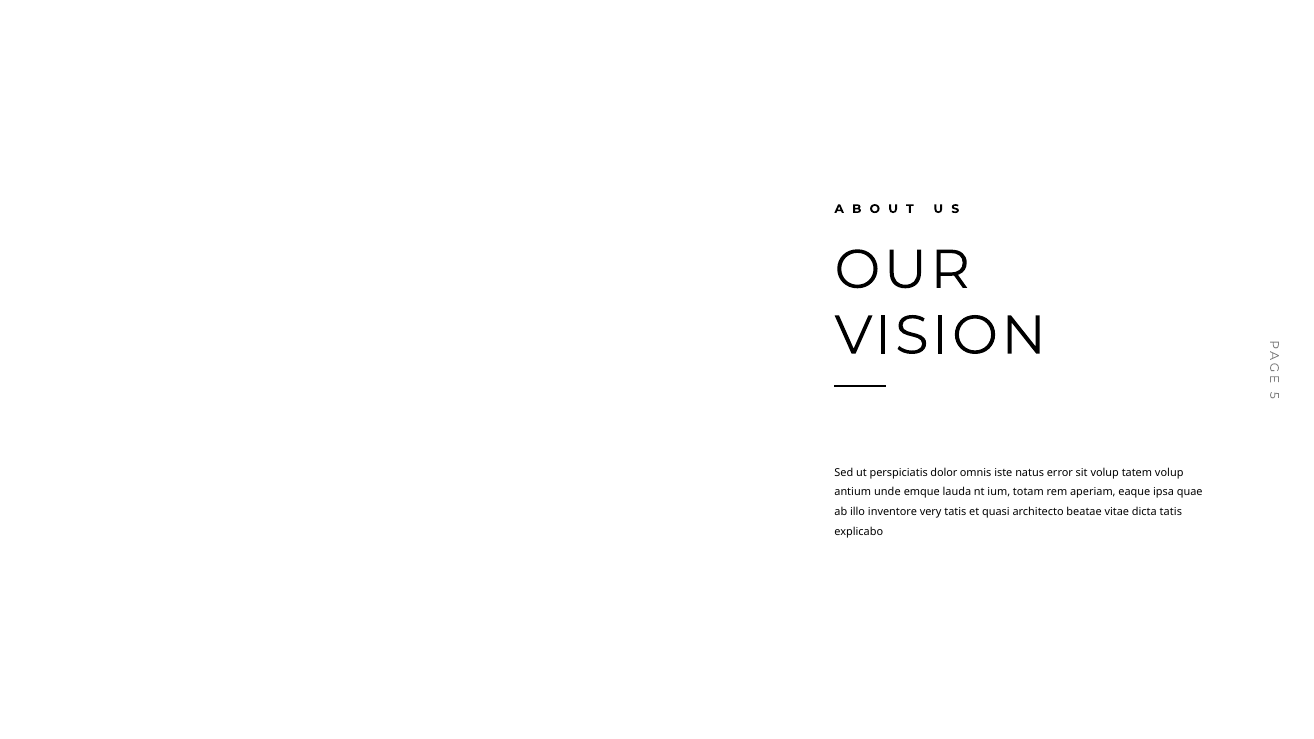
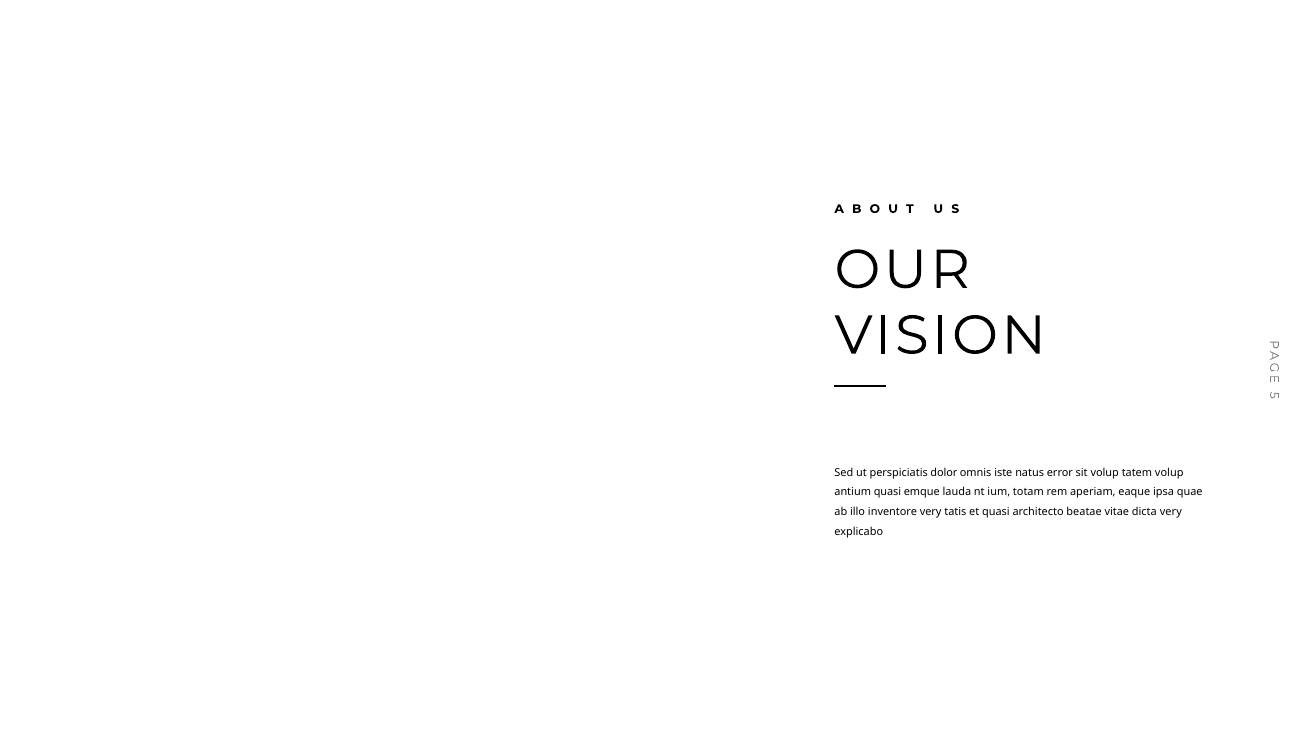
antium unde: unde -> quasi (887, 492)
dicta tatis: tatis -> very (1171, 512)
